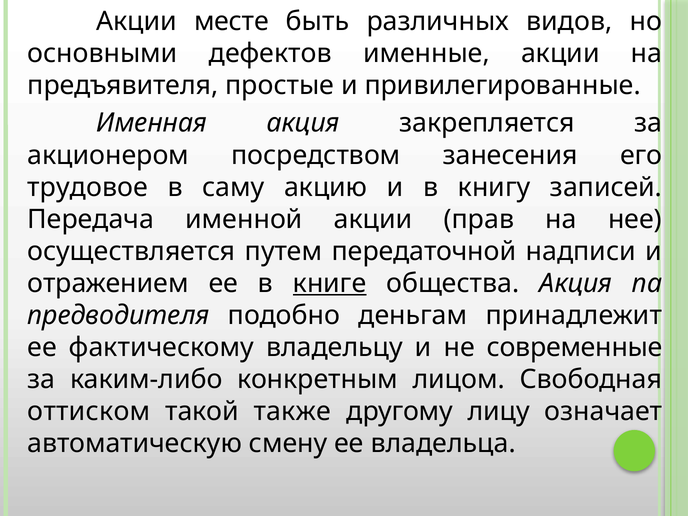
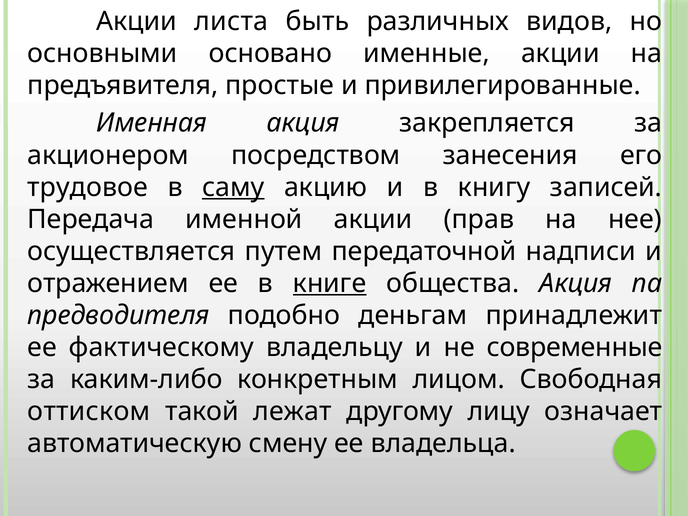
месте: месте -> листа (231, 21)
дефектов: дефектов -> основано (270, 53)
саму underline: none -> present (233, 187)
также: также -> лежат (292, 412)
